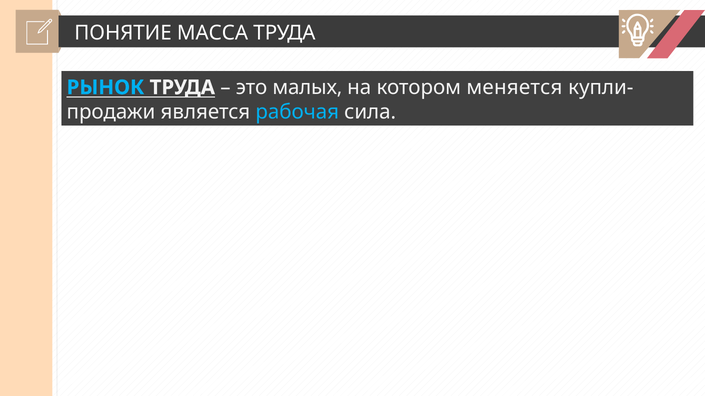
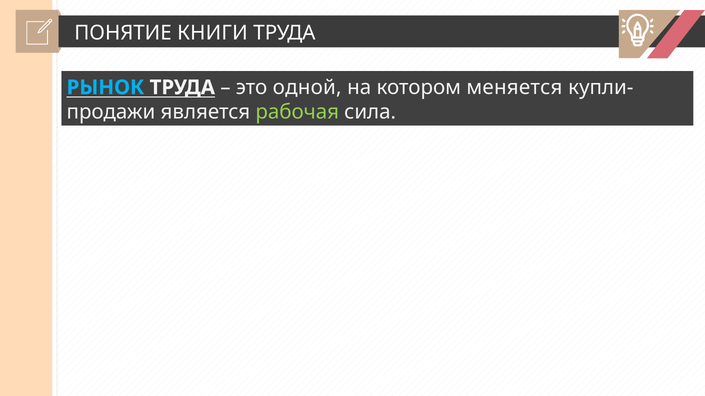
МАССА: МАССА -> КНИГИ (212, 33)
малых: малых -> одной (307, 88)
рабочая colour: light blue -> light green (297, 112)
